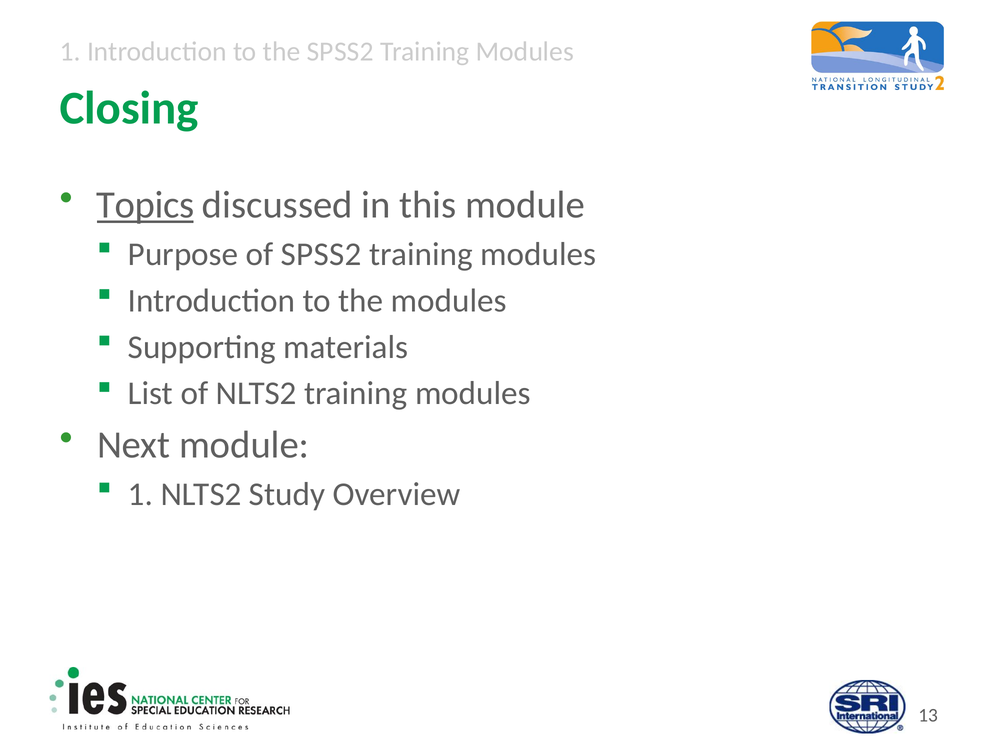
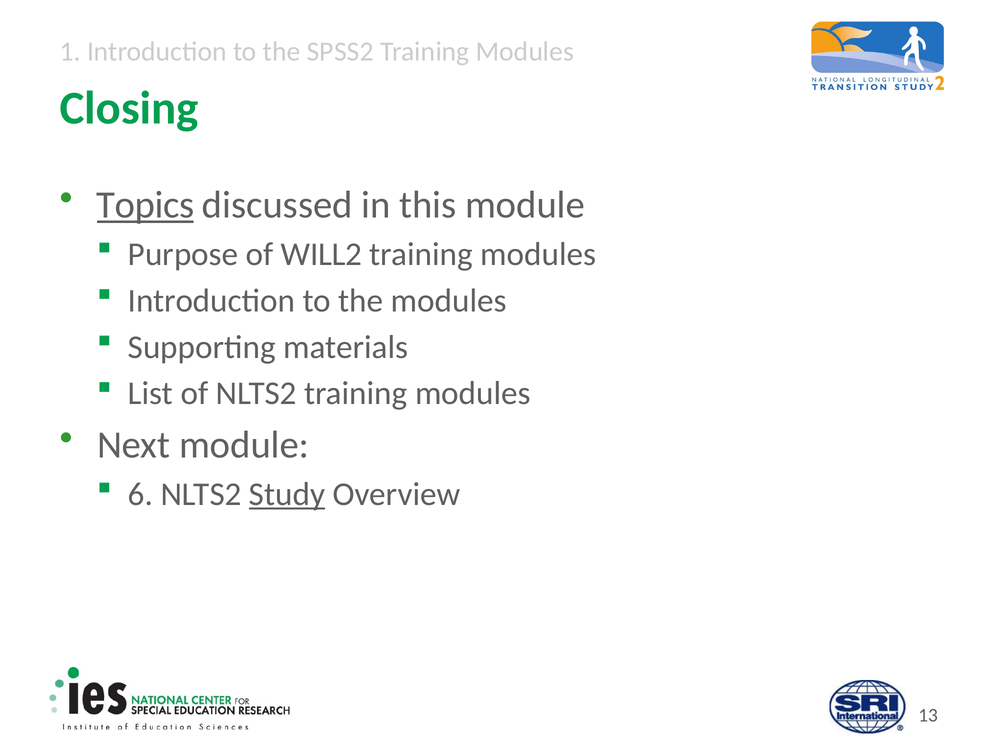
of SPSS2: SPSS2 -> WILL2 (322, 254)
1: 1 -> 6 (141, 494)
Study underline: none -> present (287, 494)
